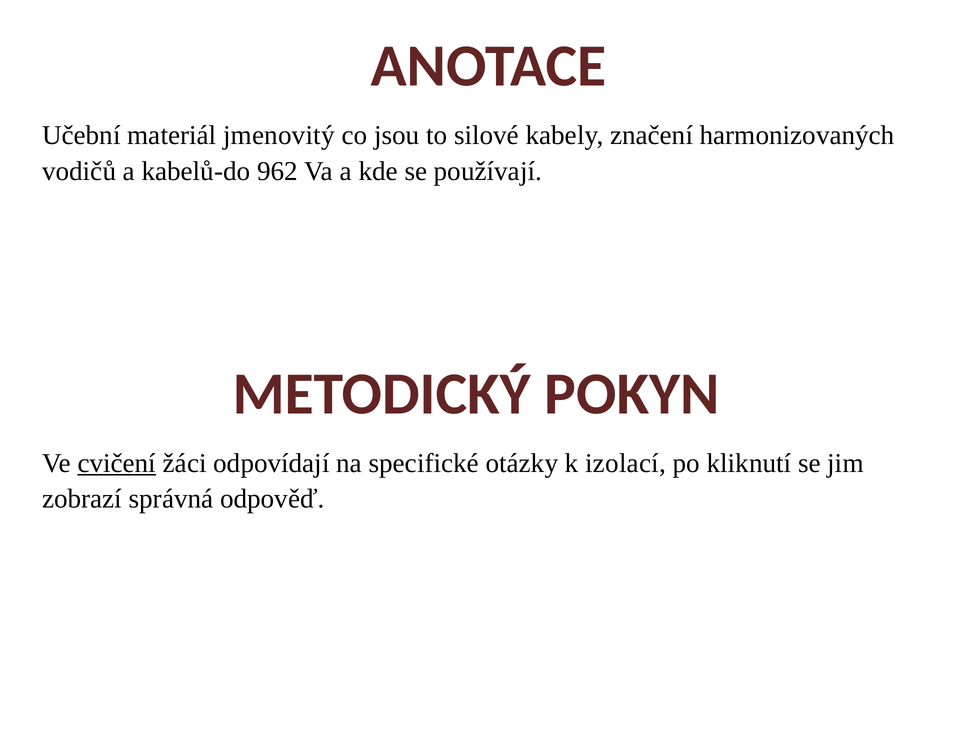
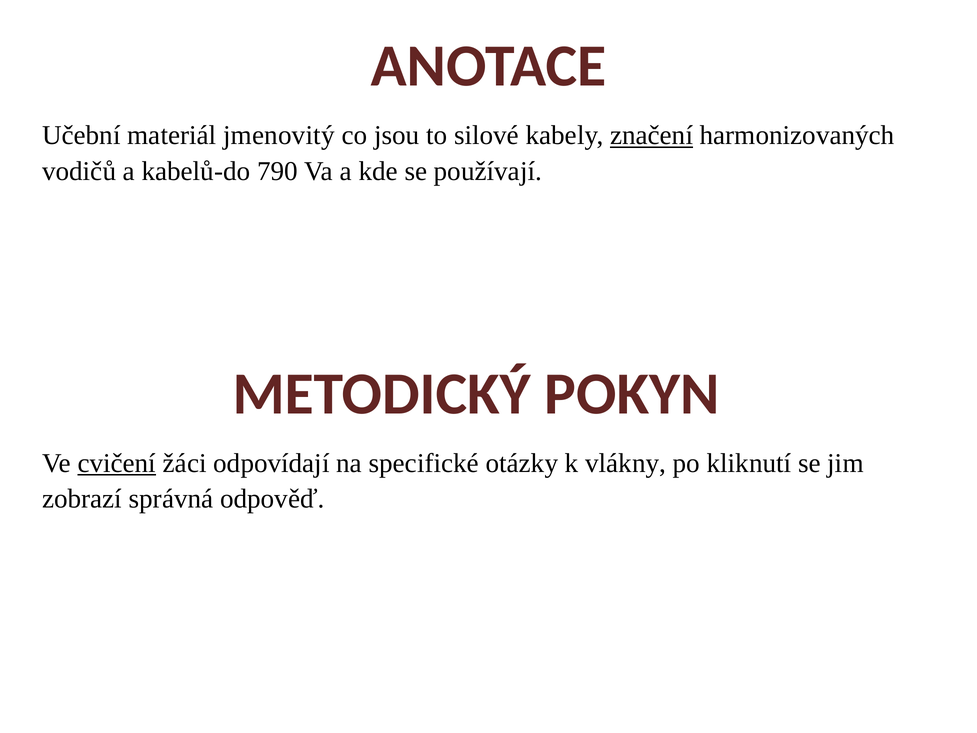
značení underline: none -> present (652, 135)
962: 962 -> 790 (277, 171)
izolací: izolací -> vlákny (626, 463)
